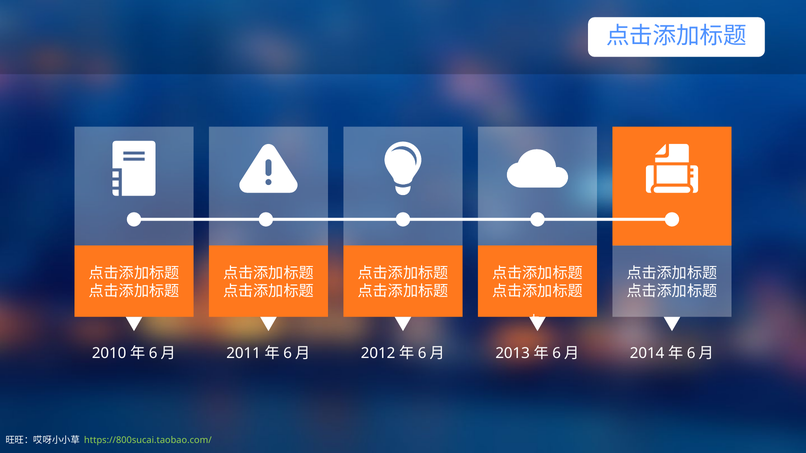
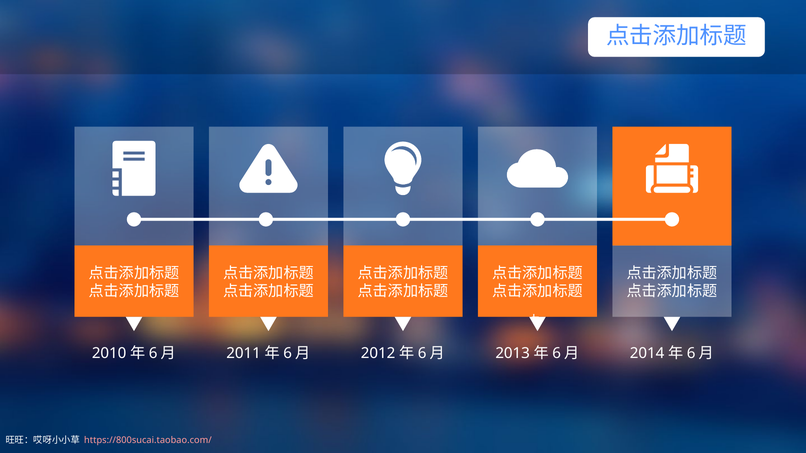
https://800sucai.taobao.com/ colour: light green -> pink (148, 441)
